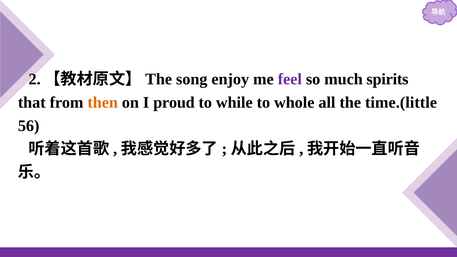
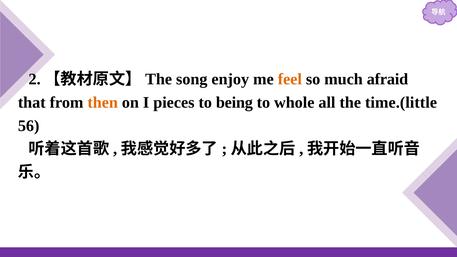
feel colour: purple -> orange (290, 79)
spirits: spirits -> afraid (387, 79)
proud: proud -> pieces (174, 102)
while: while -> being (234, 102)
